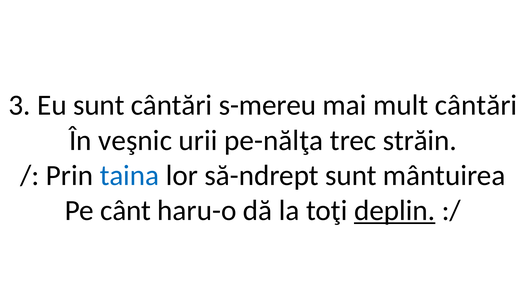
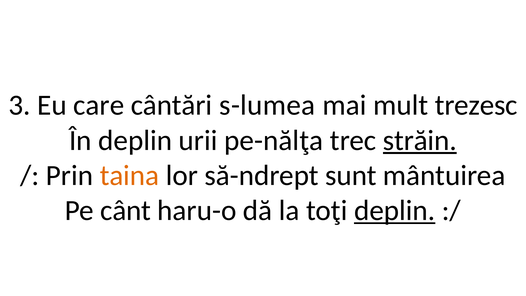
Eu sunt: sunt -> care (99, 105)
s-mereu: s-mereu -> s-lumea (267, 105)
mult cântări: cântări -> trezesc (476, 105)
În veşnic: veşnic -> deplin (135, 140)
străin underline: none -> present (420, 140)
taina colour: blue -> orange (129, 175)
